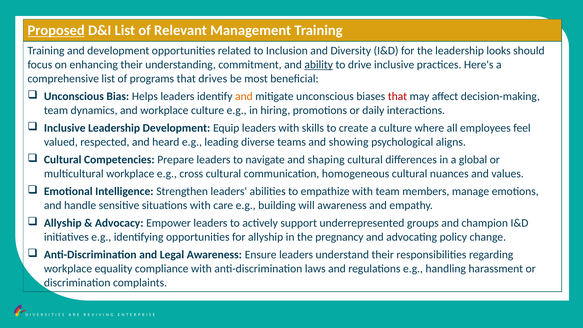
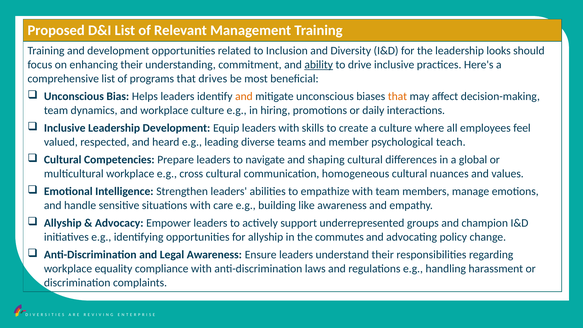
Proposed underline: present -> none (56, 30)
that colour: red -> orange (397, 96)
showing: showing -> member (349, 142)
aligns: aligns -> teach (451, 142)
will: will -> like (307, 205)
pregnancy: pregnancy -> commutes (339, 237)
